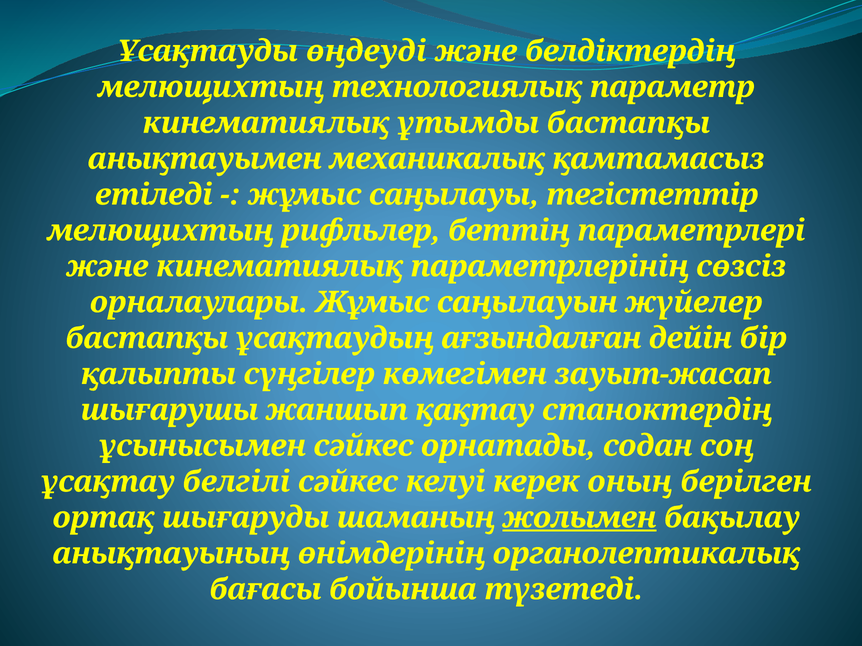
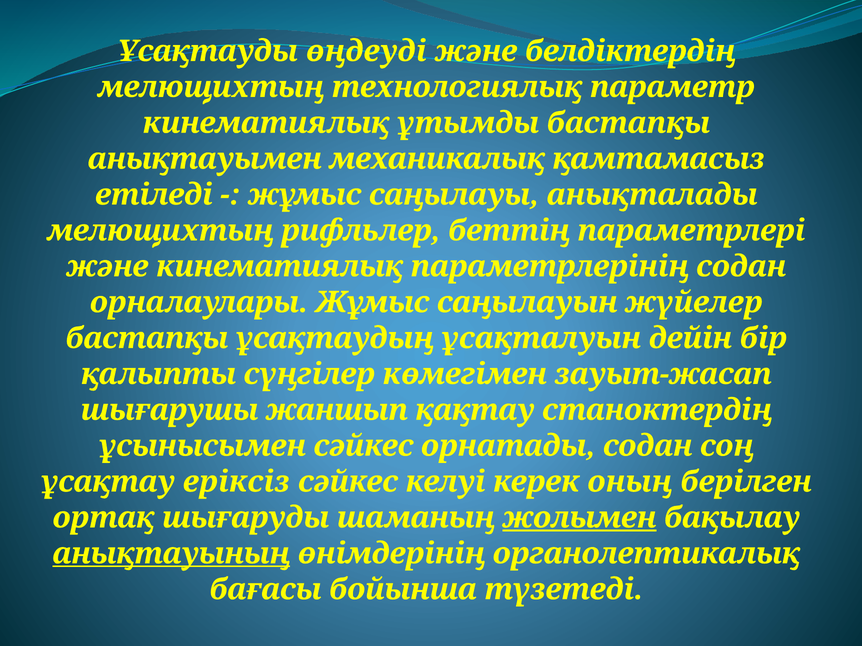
тегiстеттiр: тегiстеттiр -> анықталады (652, 195)
параметрлерiнiң сөзсiз: сөзсiз -> содан (741, 267)
ағзындалған: ағзындалған -> ұсақталуын (541, 338)
белгiлi: белгiлi -> ерiксiз (236, 482)
анықтауының underline: none -> present (171, 554)
